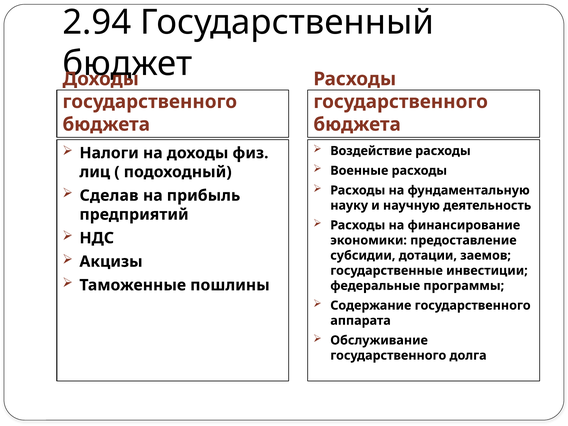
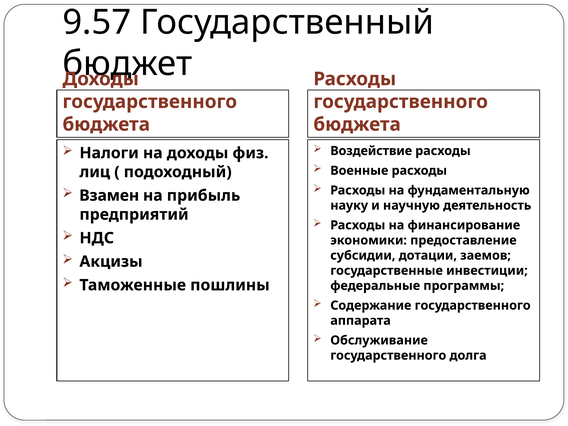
2.94: 2.94 -> 9.57 (97, 22)
Сделав: Сделав -> Взамен (109, 196)
